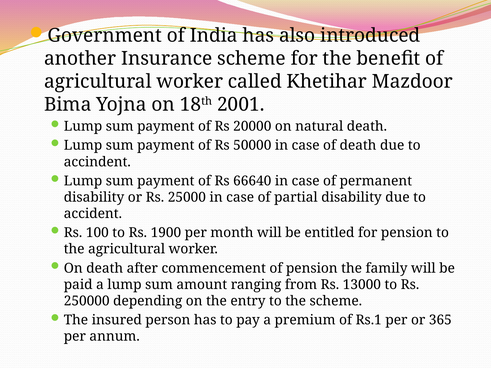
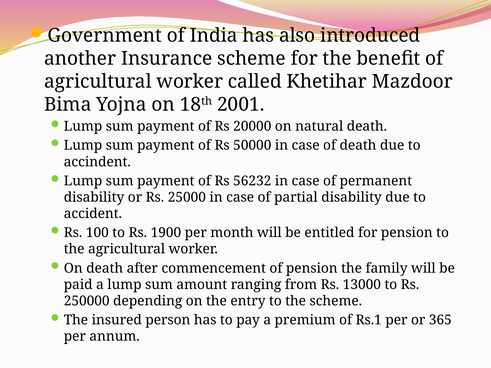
66640: 66640 -> 56232 (252, 181)
